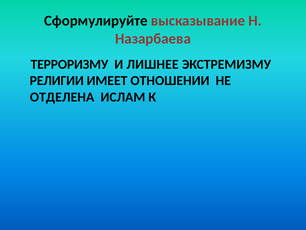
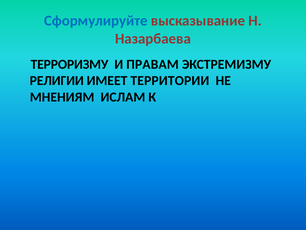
Сформулируйте colour: black -> blue (96, 21)
ЛИШНЕЕ: ЛИШНЕЕ -> ПРАВАМ (153, 64)
ОТНОШЕНИИ: ОТНОШЕНИИ -> ТЕРРИТОРИИ (170, 81)
ОТДЕЛЕНА: ОТДЕЛЕНА -> МНЕНИЯМ (62, 97)
